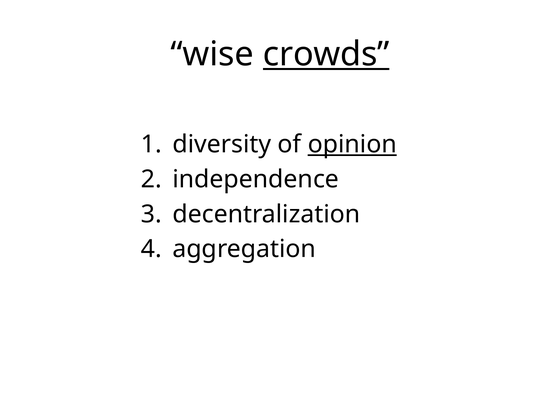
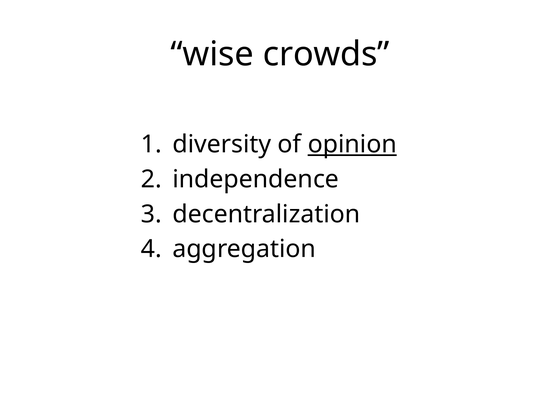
crowds underline: present -> none (326, 54)
